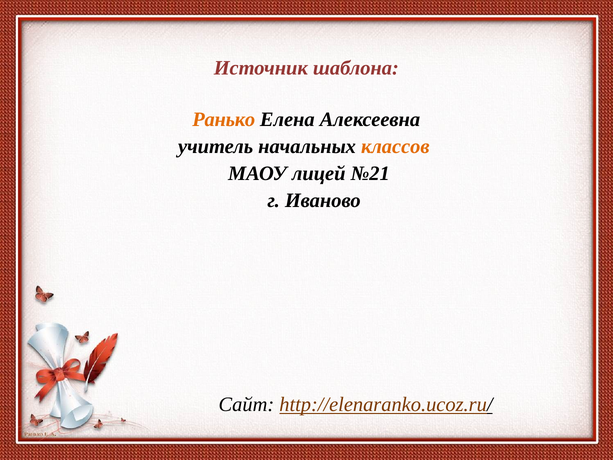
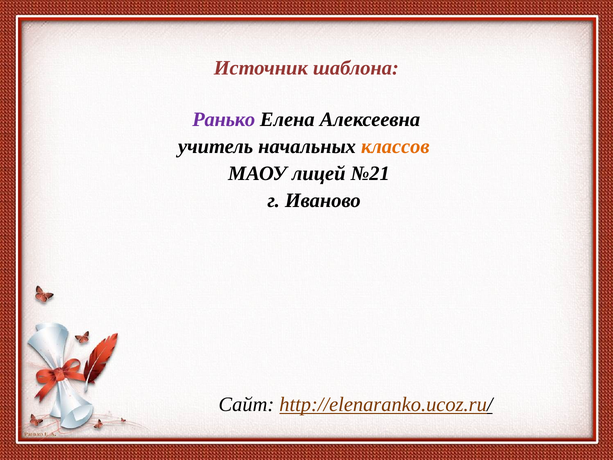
Ранько colour: orange -> purple (224, 119)
